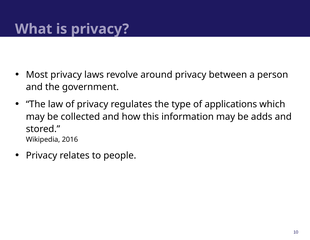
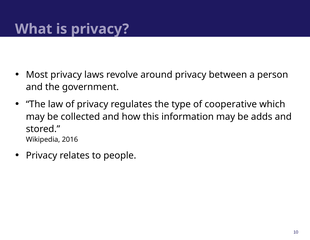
applications: applications -> cooperative (231, 104)
